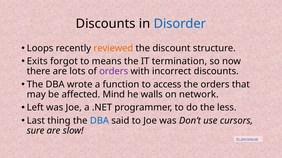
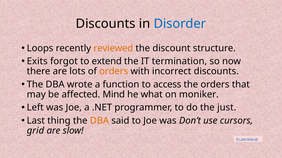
means: means -> extend (107, 61)
orders colour: purple -> orange (114, 72)
walls: walls -> what (152, 95)
network: network -> moniker (199, 95)
less: less -> just (227, 108)
DBA colour: blue -> orange (99, 121)
sure: sure -> grid (35, 131)
